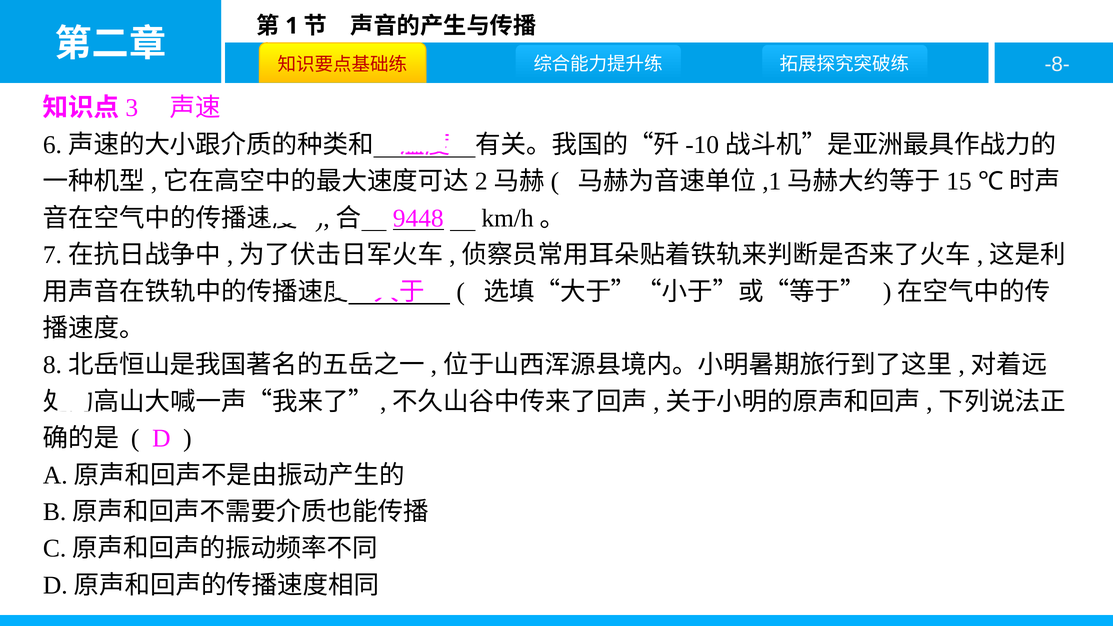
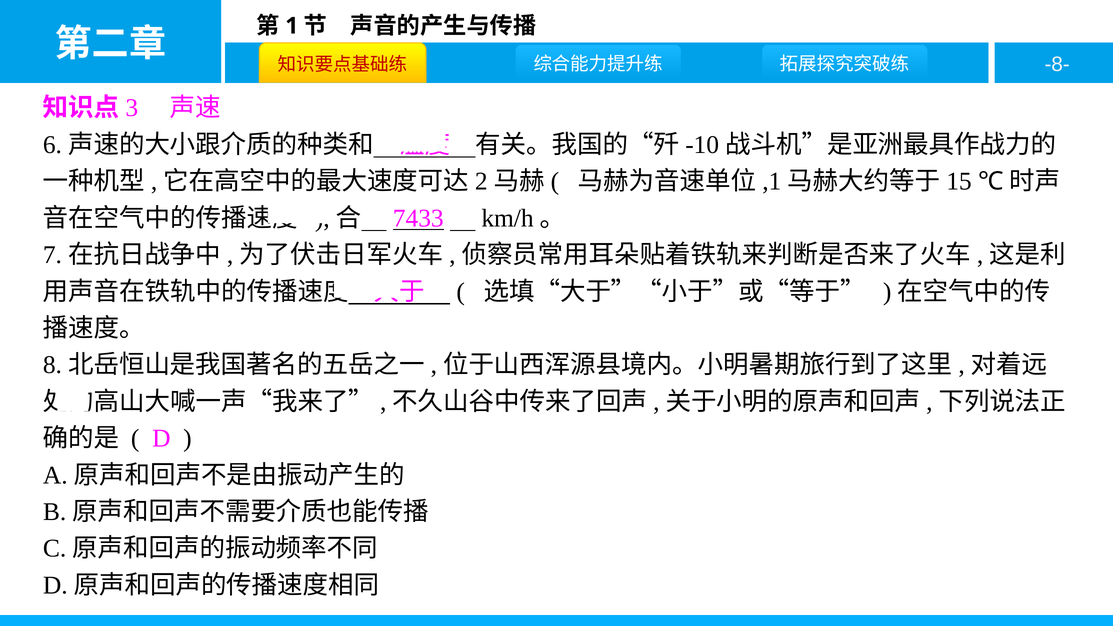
9448: 9448 -> 7433 (418, 218)
